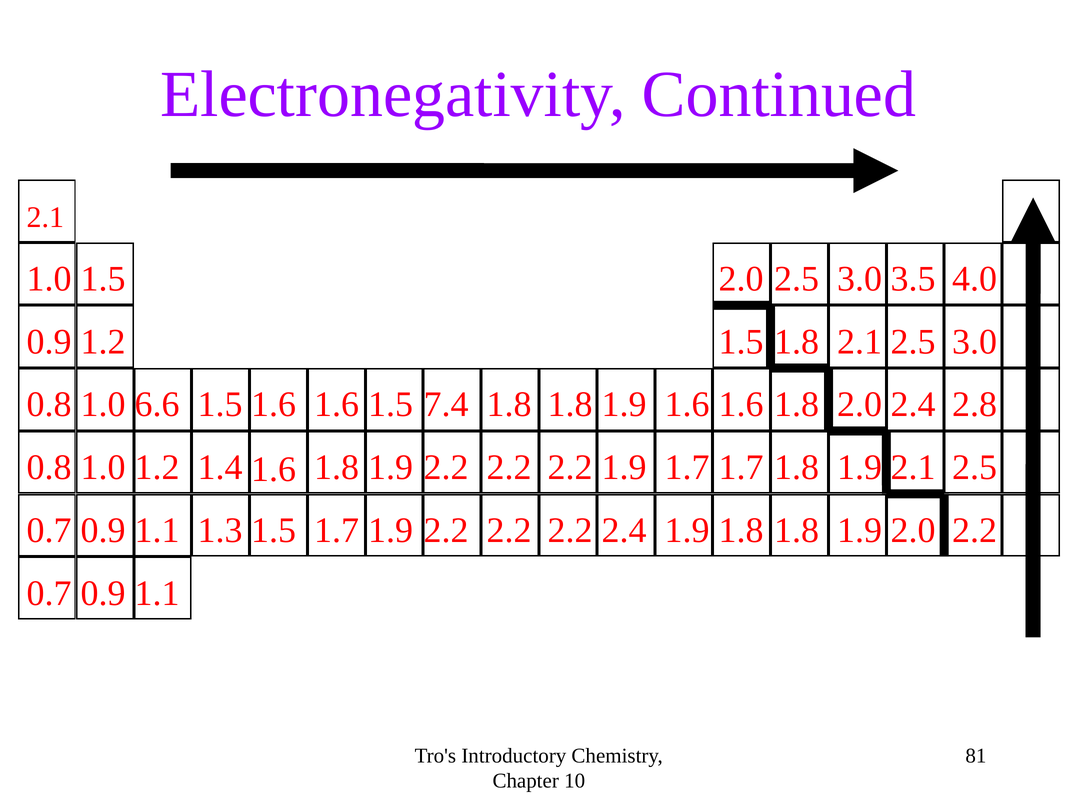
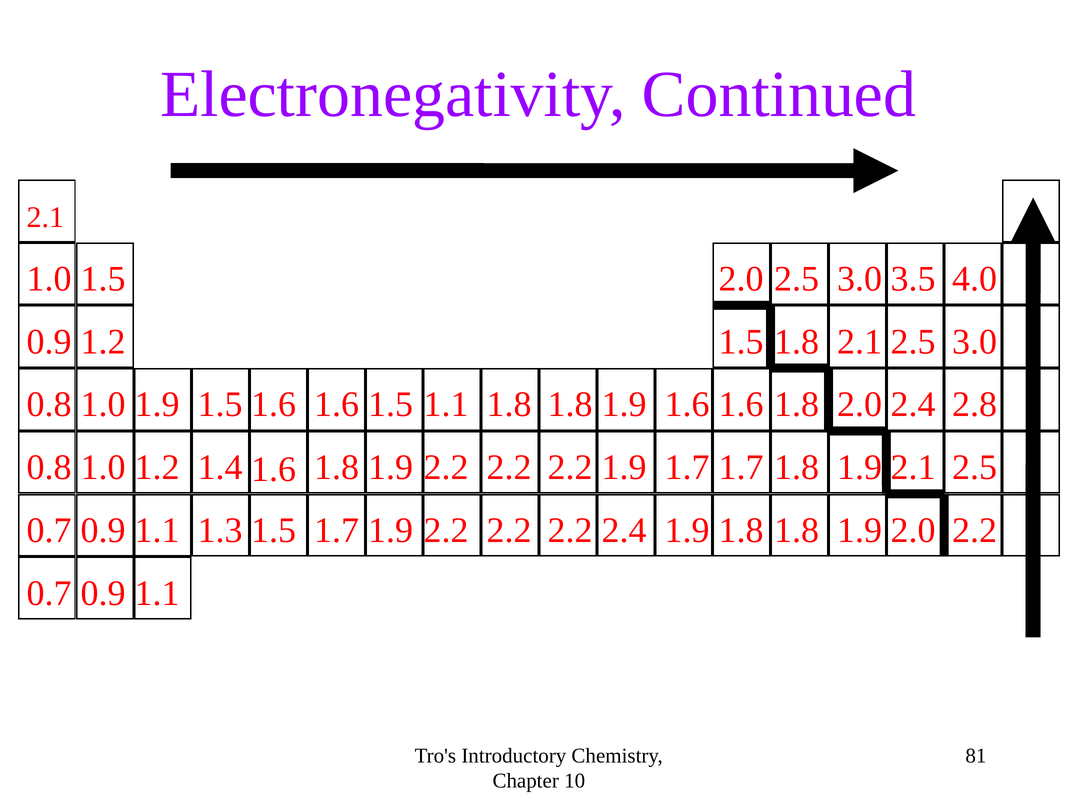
6.6: 6.6 -> 1.9 (157, 405)
7.4: 7.4 -> 1.1 (446, 405)
